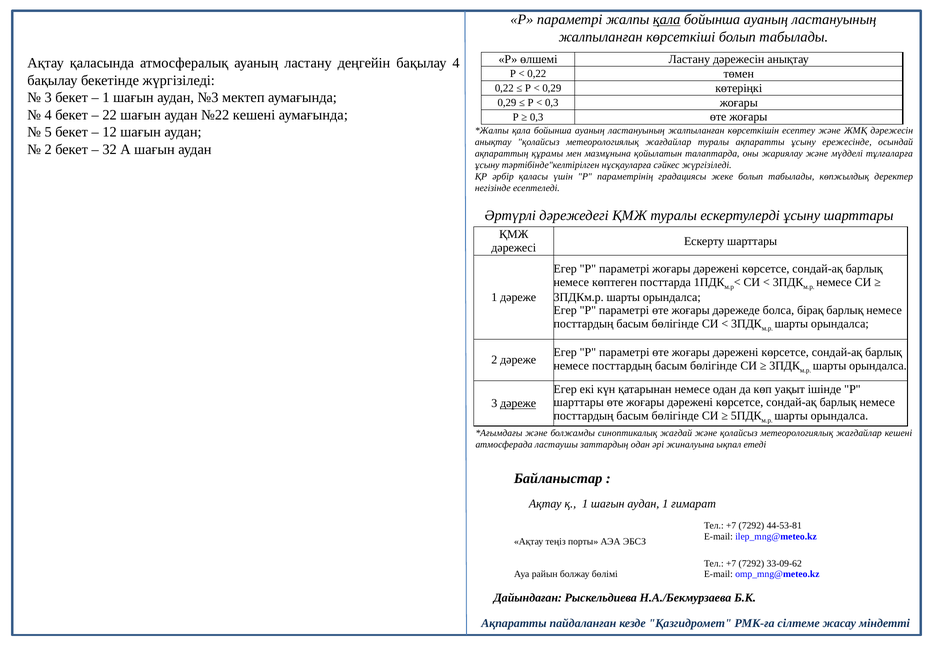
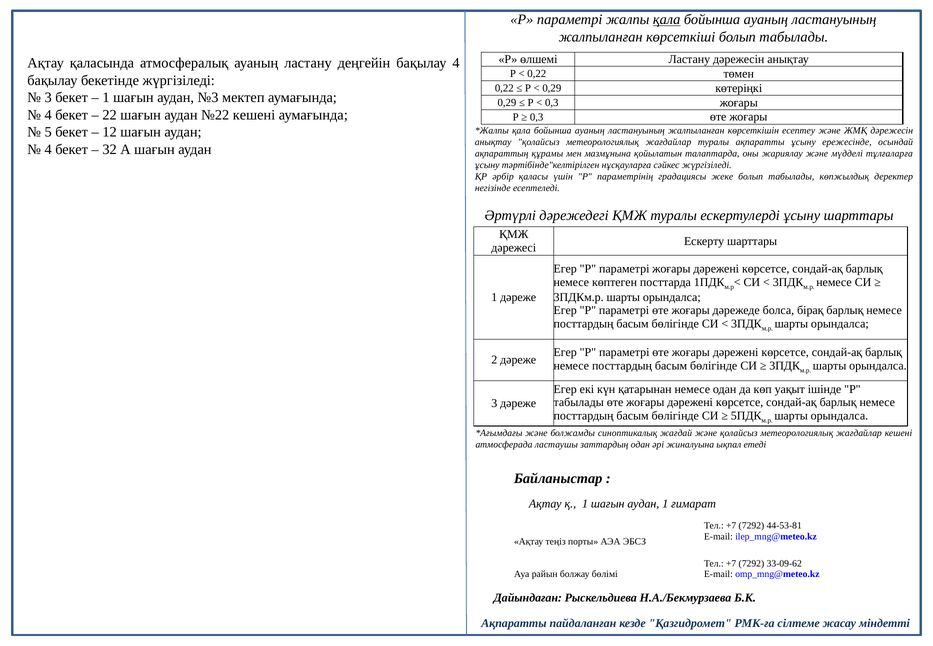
2: 2 -> 4 (48, 149)
шарттары: шарттары -> табылады (579, 402)
дәреже underline: present -> none (518, 403)
